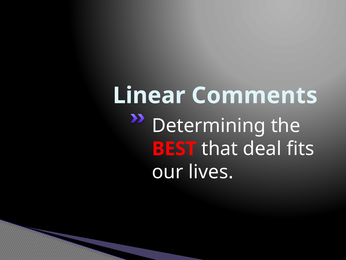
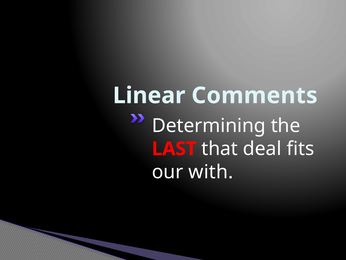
BEST: BEST -> LAST (174, 149)
lives: lives -> with (211, 172)
